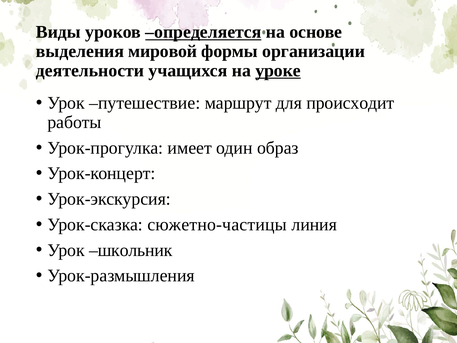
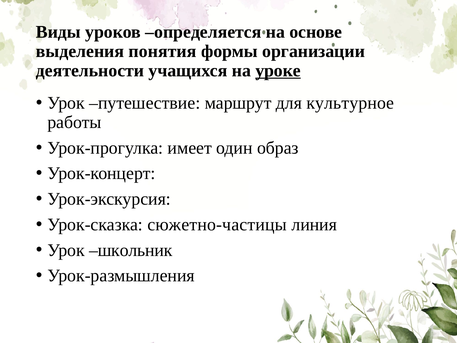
определяется underline: present -> none (203, 32)
мировой: мировой -> понятия (163, 51)
происходит: происходит -> культурное (350, 103)
